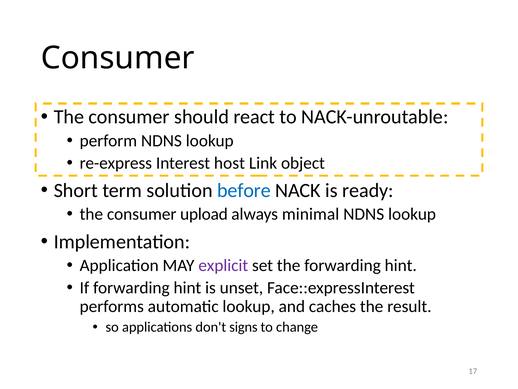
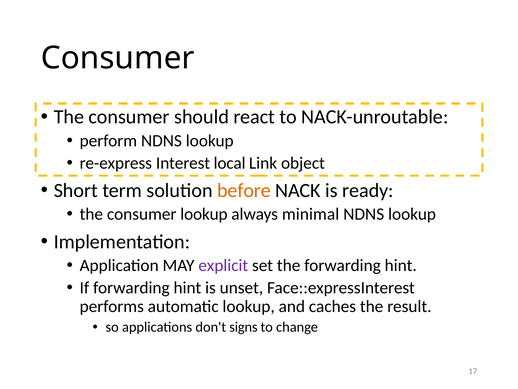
host: host -> local (230, 163)
before colour: blue -> orange (244, 190)
consumer upload: upload -> lookup (204, 214)
